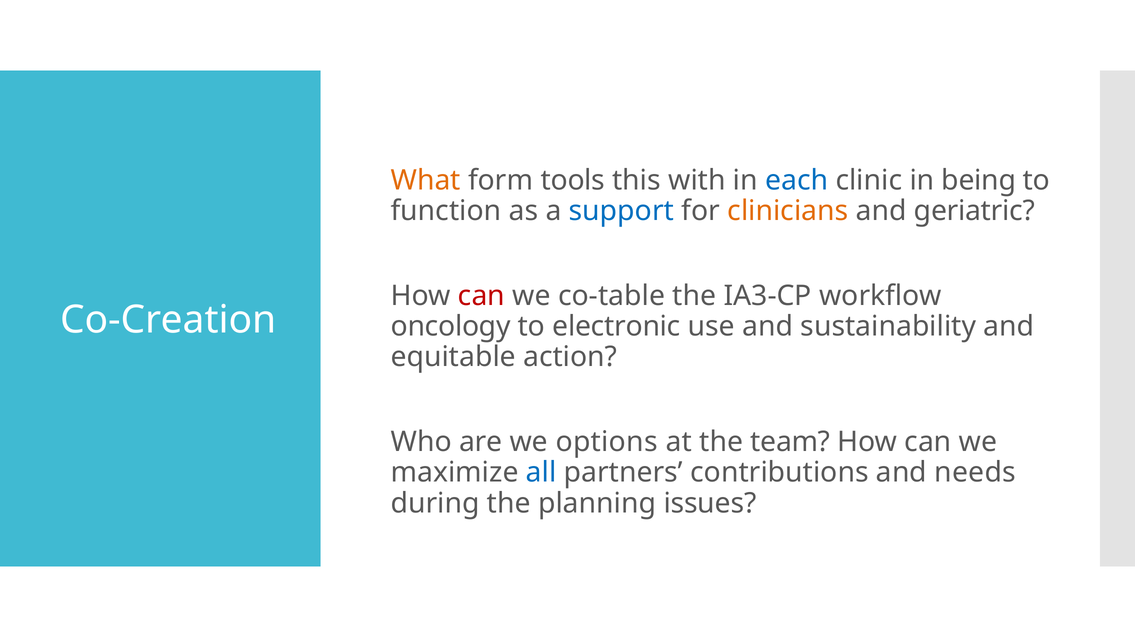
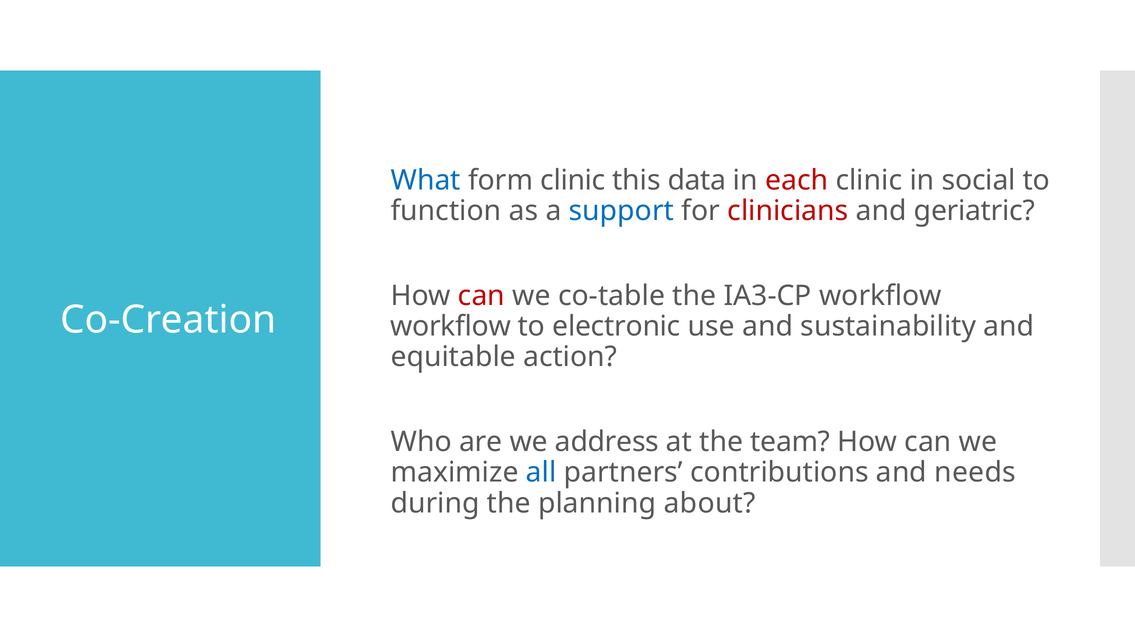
What colour: orange -> blue (426, 180)
form tools: tools -> clinic (573, 180)
with: with -> data (697, 180)
each colour: blue -> red (797, 180)
being: being -> social (979, 180)
clinicians colour: orange -> red (788, 211)
oncology: oncology -> workflow (451, 327)
options: options -> address (607, 442)
issues: issues -> about (710, 503)
